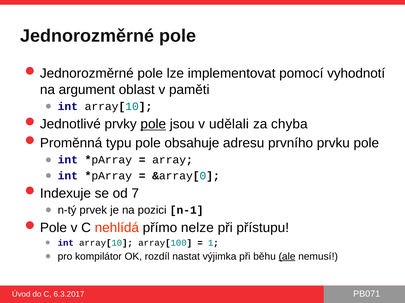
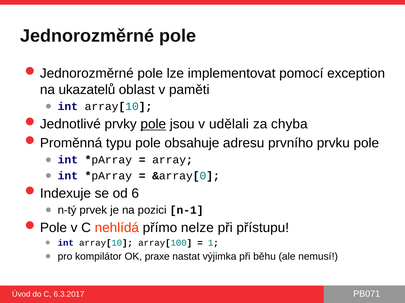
vyhodnotí: vyhodnotí -> exception (356, 74)
argument: argument -> ukazatelů (87, 90)
7: 7 -> 6 (135, 194)
rozdíl: rozdíl -> praxe (157, 257)
ale underline: present -> none (287, 257)
